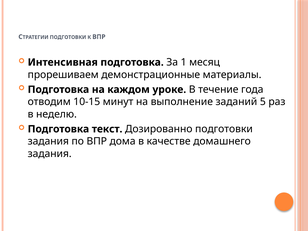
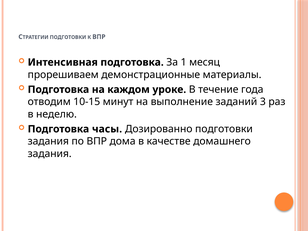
5: 5 -> 3 (263, 102)
текст: текст -> часы (107, 129)
